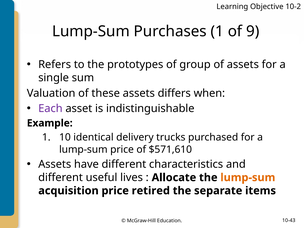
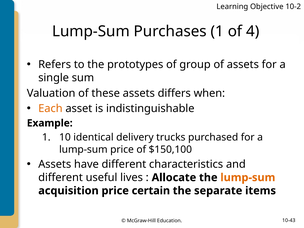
9: 9 -> 4 (253, 31)
Each colour: purple -> orange (50, 108)
$571,610: $571,610 -> $150,100 (170, 149)
retired: retired -> certain (151, 191)
